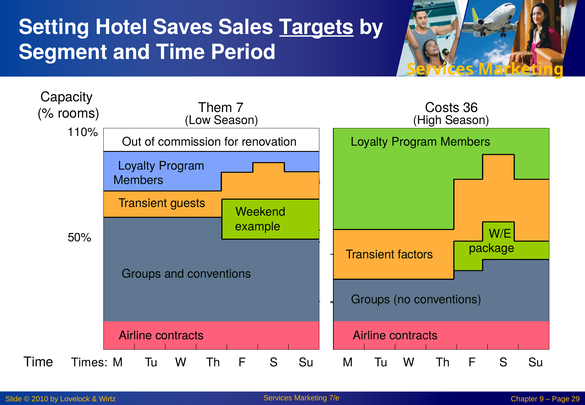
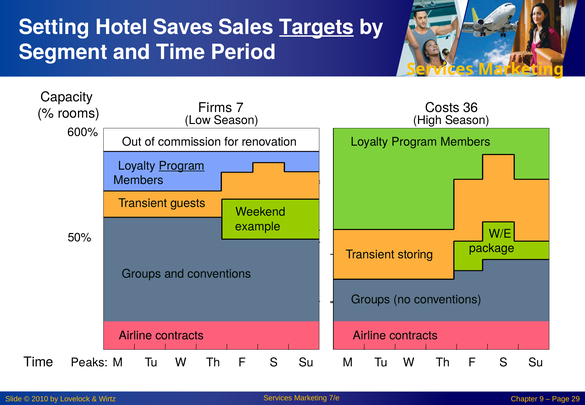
Them: Them -> Firms (215, 108)
110%: 110% -> 600% (83, 132)
Program underline: none -> present (182, 166)
factors: factors -> storing (416, 255)
Times: Times -> Peaks (89, 363)
